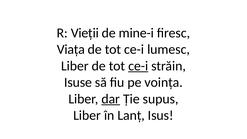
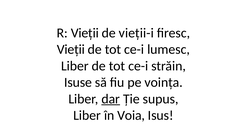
mine-i: mine-i -> vieții-i (136, 33)
Viața: Viața -> Vieții (71, 49)
ce-i underline: present -> none (138, 66)
Lanț: Lanț -> Voia (131, 115)
